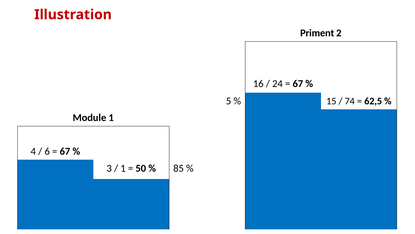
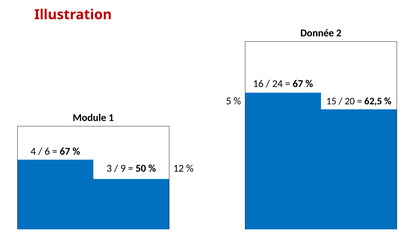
Priment: Priment -> Donnée (317, 33)
74: 74 -> 20 (350, 101)
1: 1 -> 9 (123, 168)
85: 85 -> 12 (179, 168)
